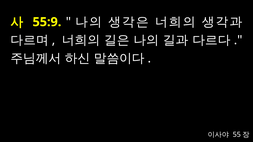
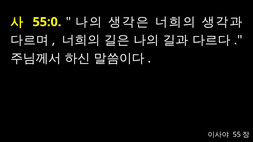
55:9: 55:9 -> 55:0 (47, 22)
